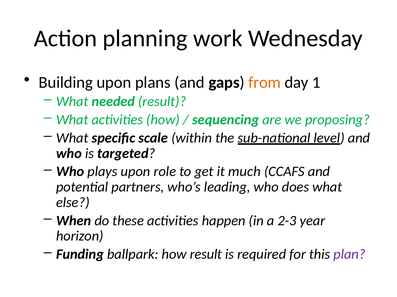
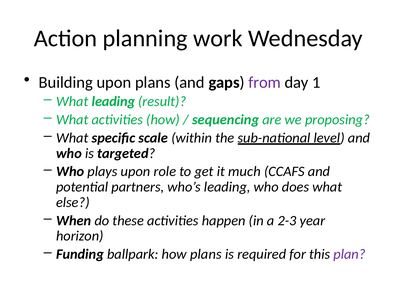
from colour: orange -> purple (265, 83)
What needed: needed -> leading (113, 102)
how result: result -> plans (206, 255)
